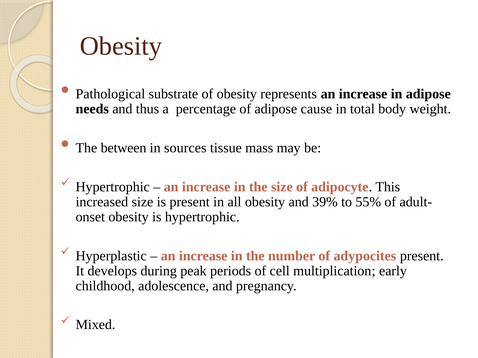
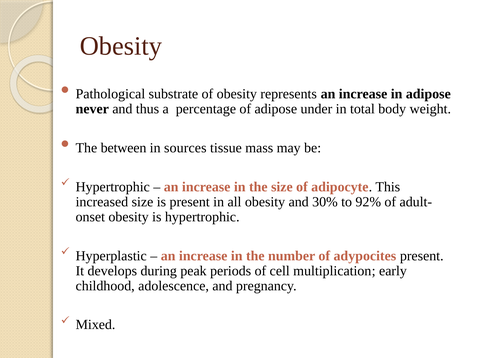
needs: needs -> never (92, 109)
cause: cause -> under (316, 109)
39%: 39% -> 30% (325, 202)
55%: 55% -> 92% (368, 202)
